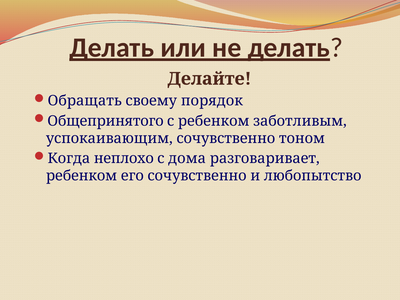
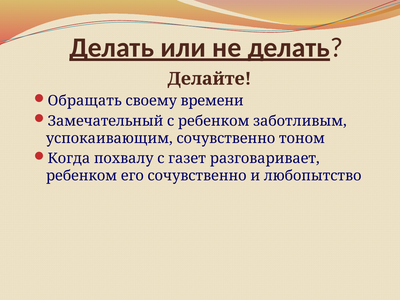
порядок: порядок -> времени (212, 101)
Общепринятого: Общепринятого -> Замечательный (106, 121)
неплохо: неплохо -> похвалу (124, 159)
дома: дома -> газет (187, 159)
